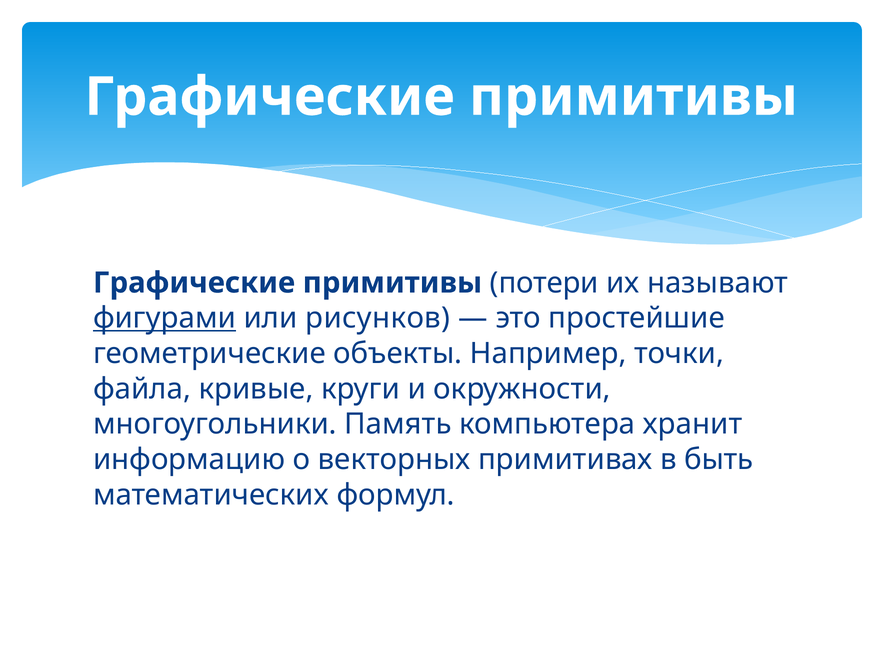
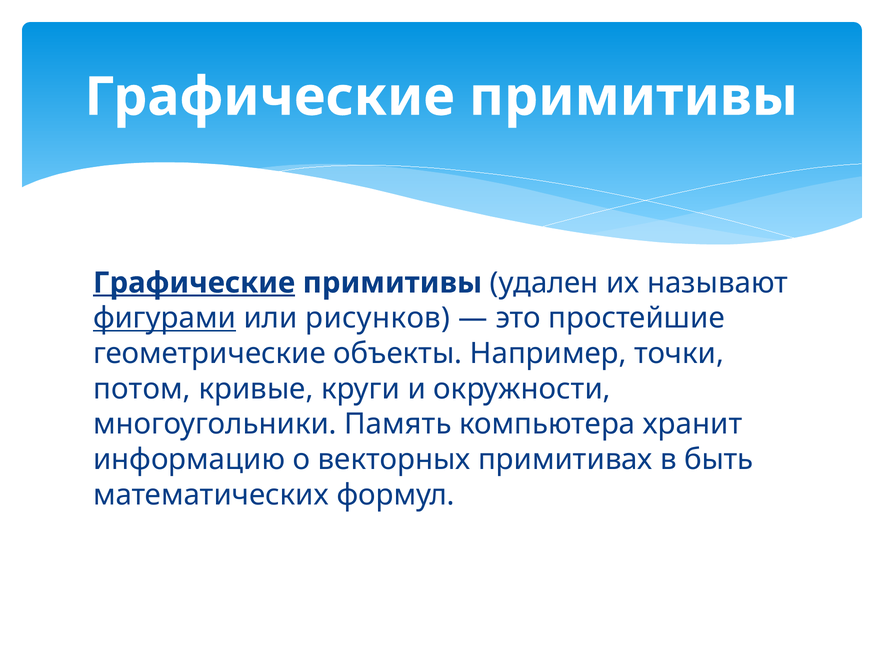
Графические underline: none -> present (194, 283)
потери: потери -> удален (544, 283)
файла: файла -> потом (142, 388)
